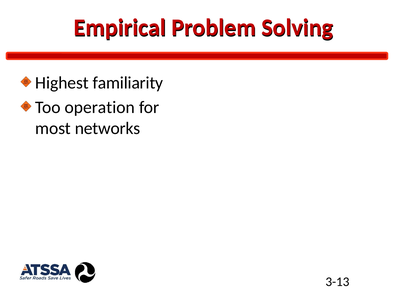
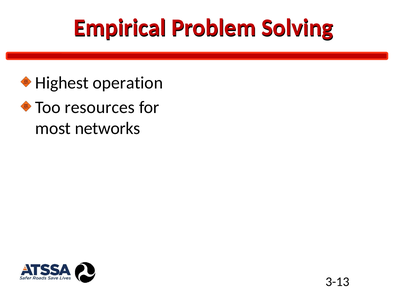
familiarity: familiarity -> operation (128, 83)
operation: operation -> resources (100, 107)
